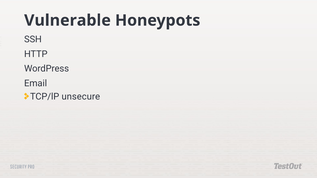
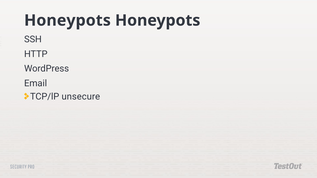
Vulnerable: Vulnerable -> Honeypots (67, 20)
